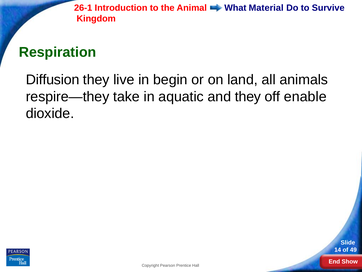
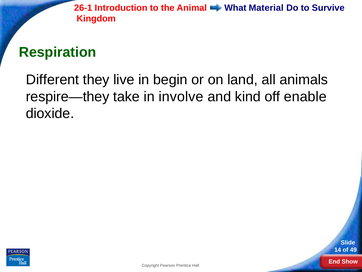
Diffusion: Diffusion -> Different (53, 80)
aquatic: aquatic -> involve (181, 96)
and they: they -> kind (248, 96)
